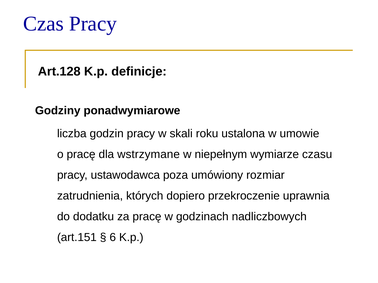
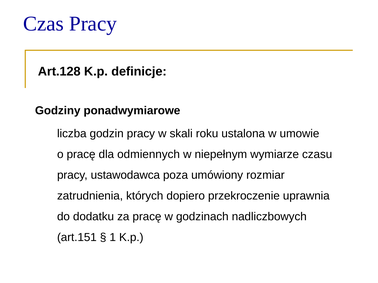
wstrzymane: wstrzymane -> odmiennych (149, 155)
6: 6 -> 1 (113, 238)
